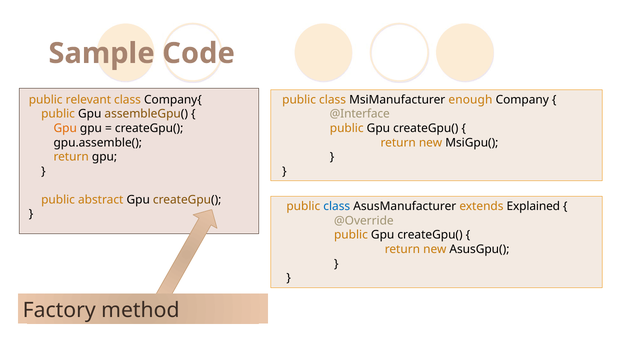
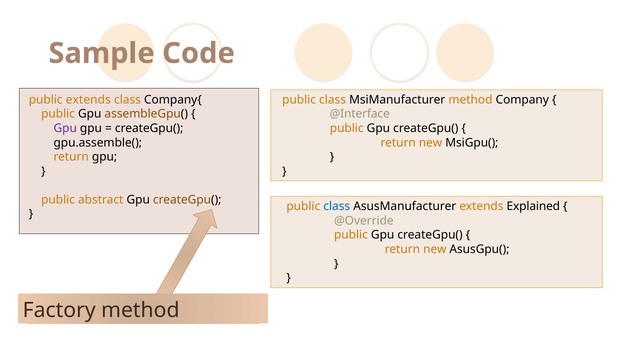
public relevant: relevant -> extends (88, 100)
MsiManufacturer enough: enough -> method (470, 100)
Gpu colour: orange -> purple (65, 128)
